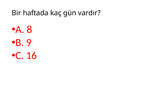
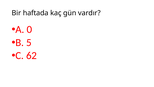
8: 8 -> 0 (29, 29)
9: 9 -> 5 (29, 42)
16: 16 -> 62 (31, 55)
